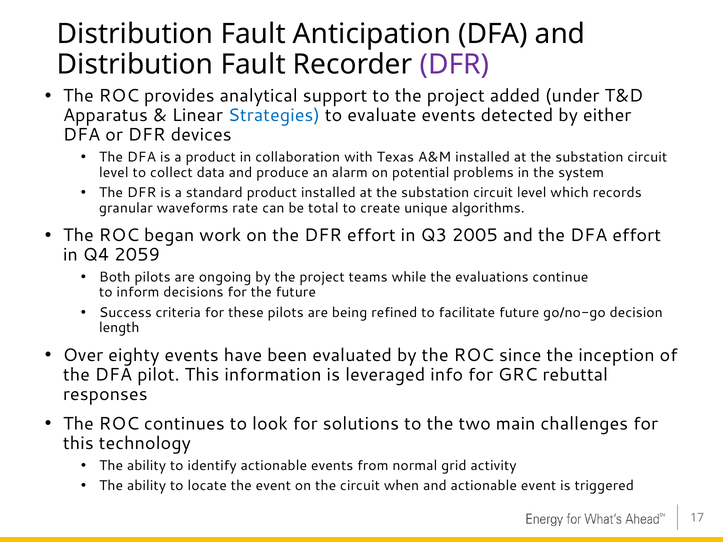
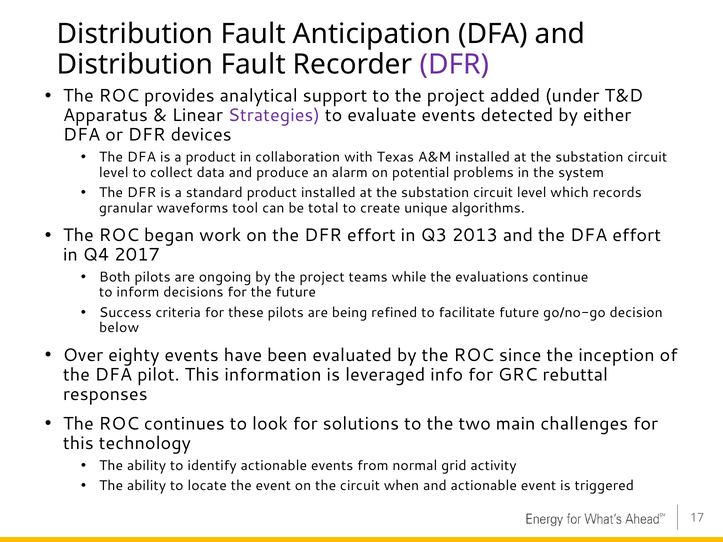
Strategies colour: blue -> purple (274, 115)
rate: rate -> tool (245, 208)
2005: 2005 -> 2013 (475, 235)
2059: 2059 -> 2017 (137, 255)
length: length -> below (119, 328)
